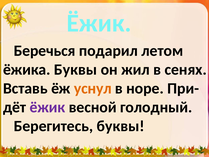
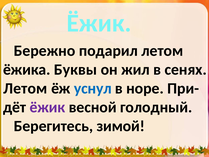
Беречься: Беречься -> Бережно (44, 51)
Вставь: Вставь -> Летом (25, 88)
уснул colour: orange -> blue (93, 88)
Берегитесь буквы: буквы -> зимой (121, 126)
